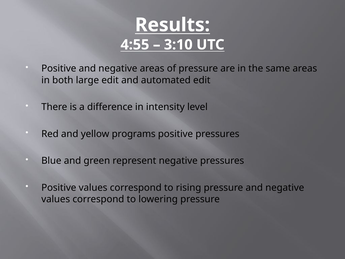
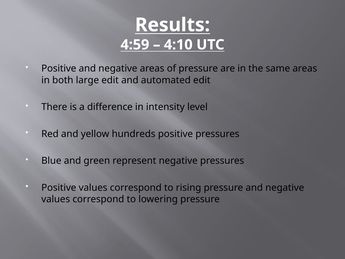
4:55: 4:55 -> 4:59 (135, 45)
3:10: 3:10 -> 4:10 (178, 45)
programs: programs -> hundreds (134, 134)
